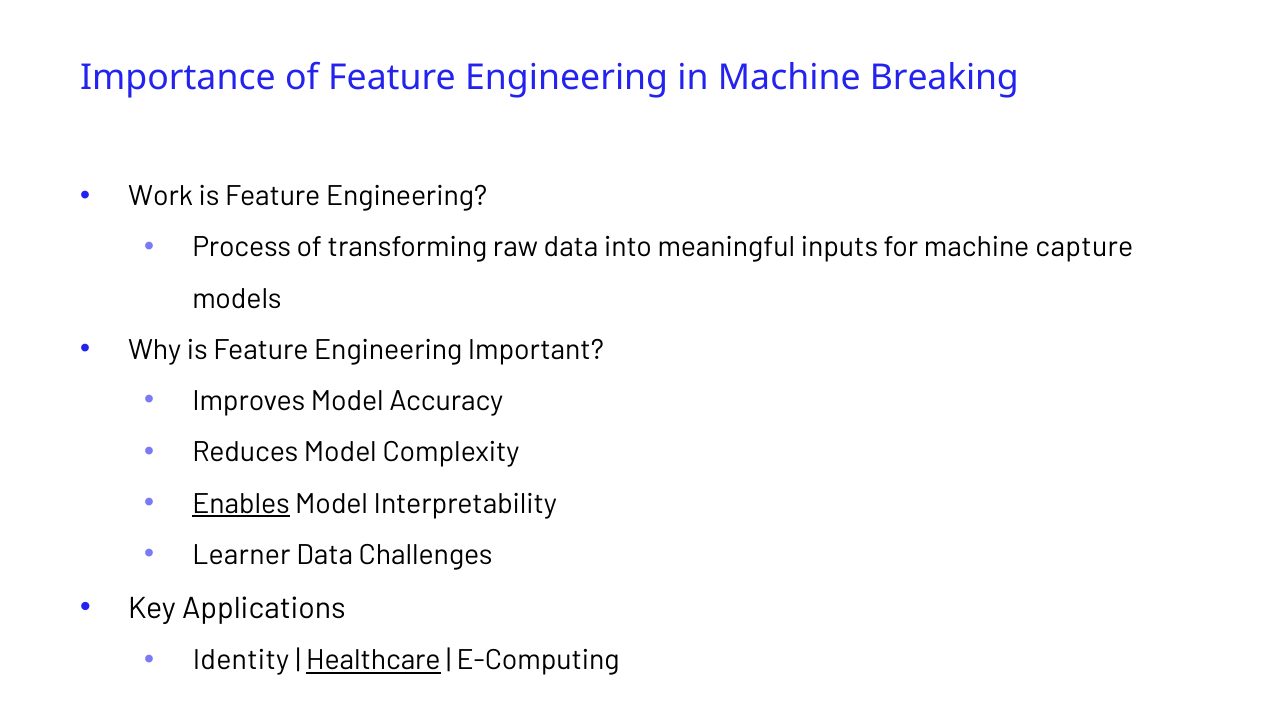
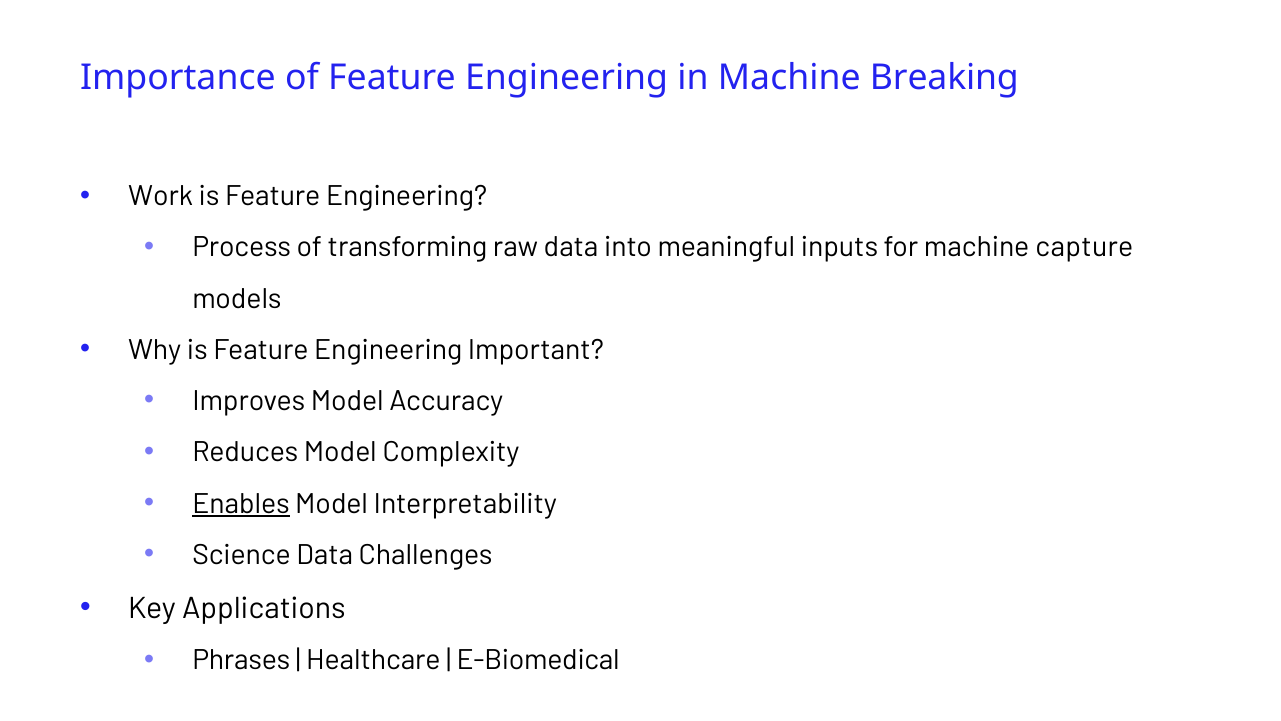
Learner: Learner -> Science (242, 555)
Identity: Identity -> Phrases (241, 660)
Healthcare underline: present -> none (373, 660)
E-Computing: E-Computing -> E-Biomedical (538, 660)
